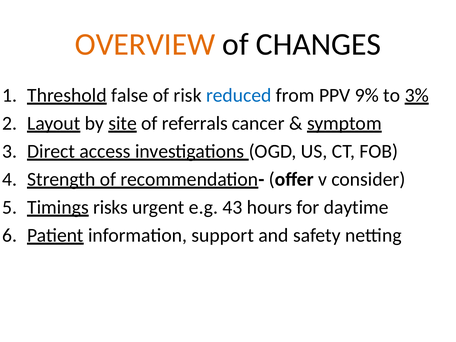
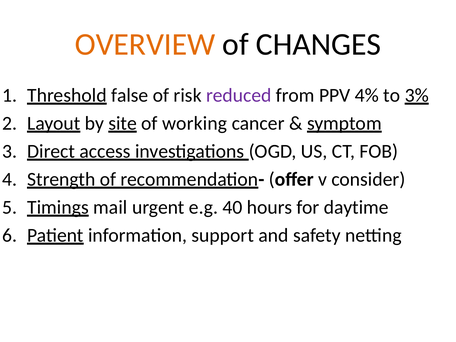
reduced colour: blue -> purple (239, 95)
9%: 9% -> 4% (367, 95)
referrals: referrals -> working (195, 123)
risks: risks -> mail (110, 207)
43: 43 -> 40 (232, 207)
